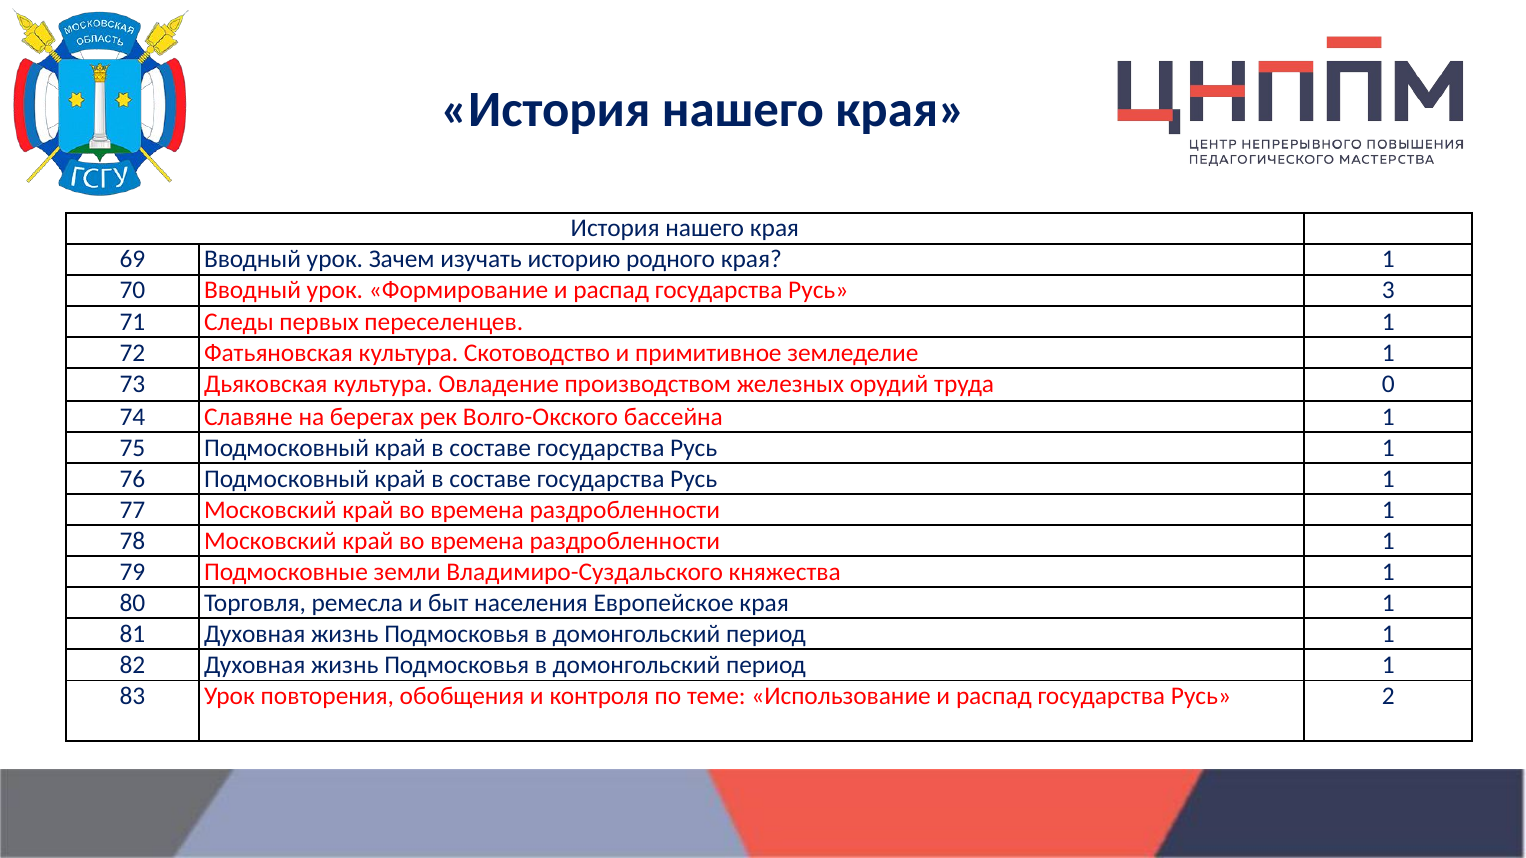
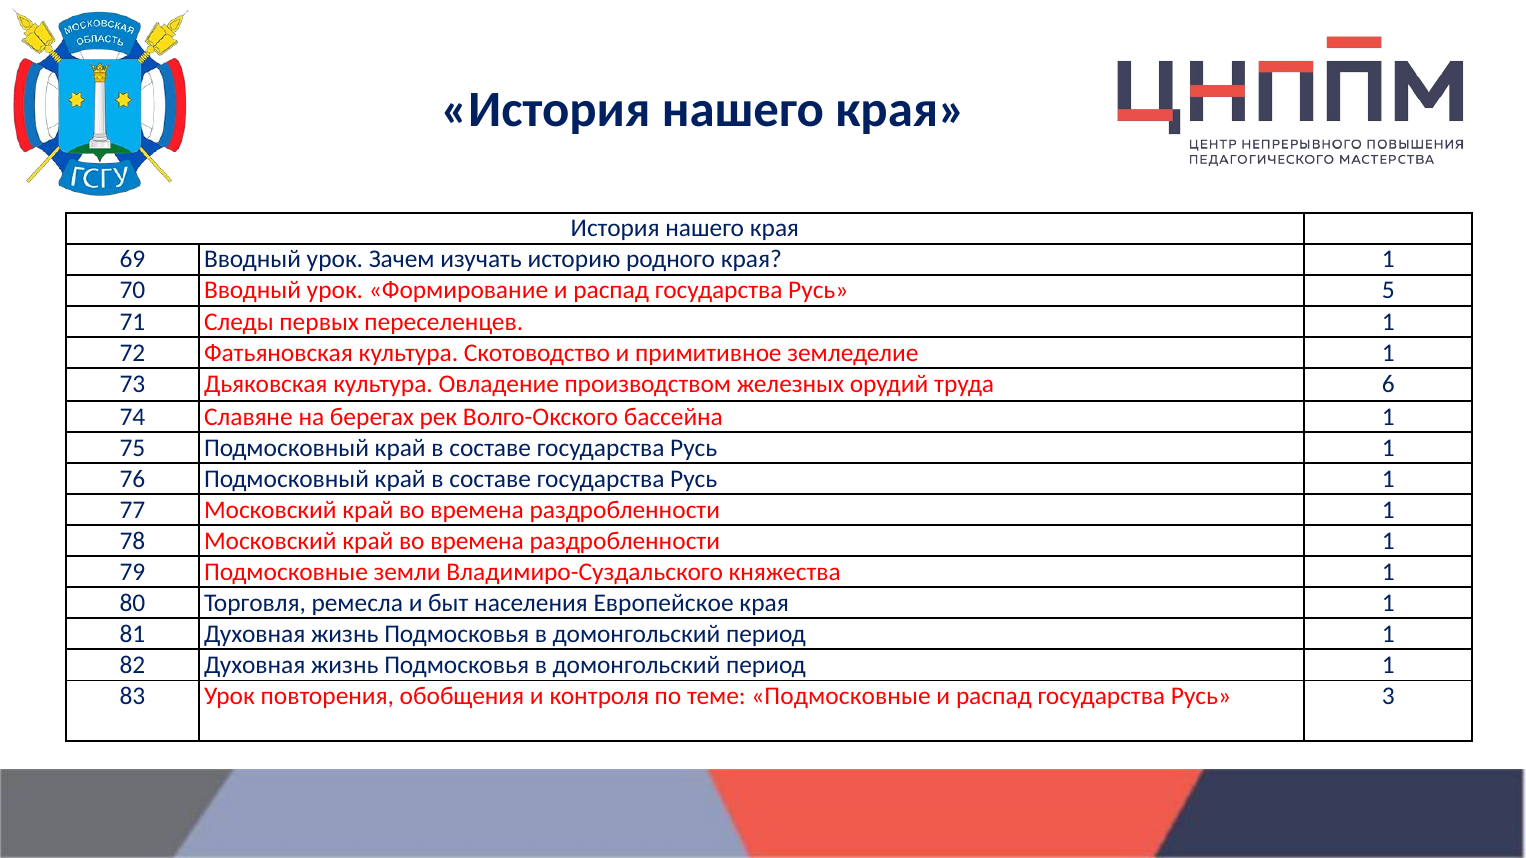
3: 3 -> 5 (1388, 291)
0: 0 -> 6 (1388, 384)
теме Использование: Использование -> Подмосковные (841, 697)
2: 2 -> 3 (1388, 697)
